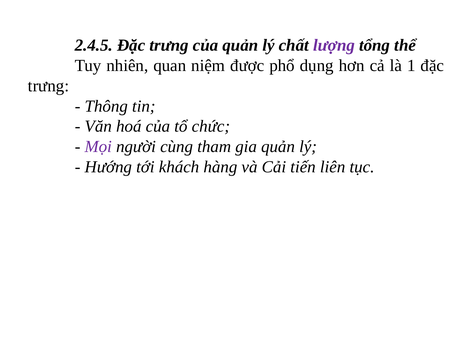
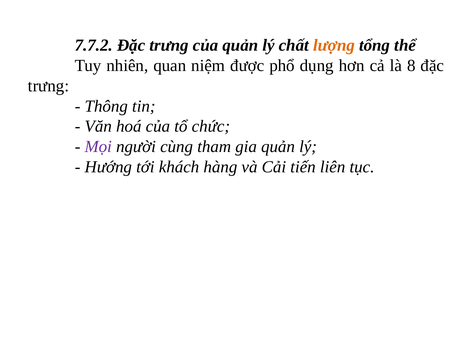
2.4.5: 2.4.5 -> 7.7.2 (94, 45)
lượng colour: purple -> orange (334, 45)
1: 1 -> 8 (411, 66)
